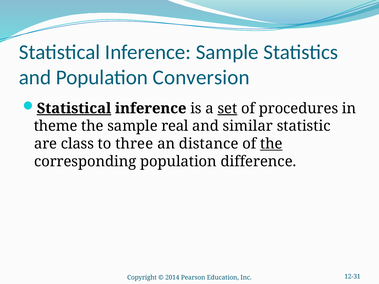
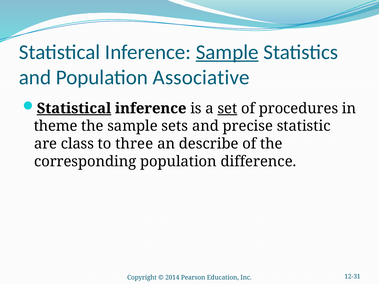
Sample underline: none -> present (227, 52)
Conversion: Conversion -> Associative (201, 77)
real: real -> sets (175, 126)
similar: similar -> precise (248, 126)
distance: distance -> describe (209, 144)
the underline: present -> none (271, 144)
